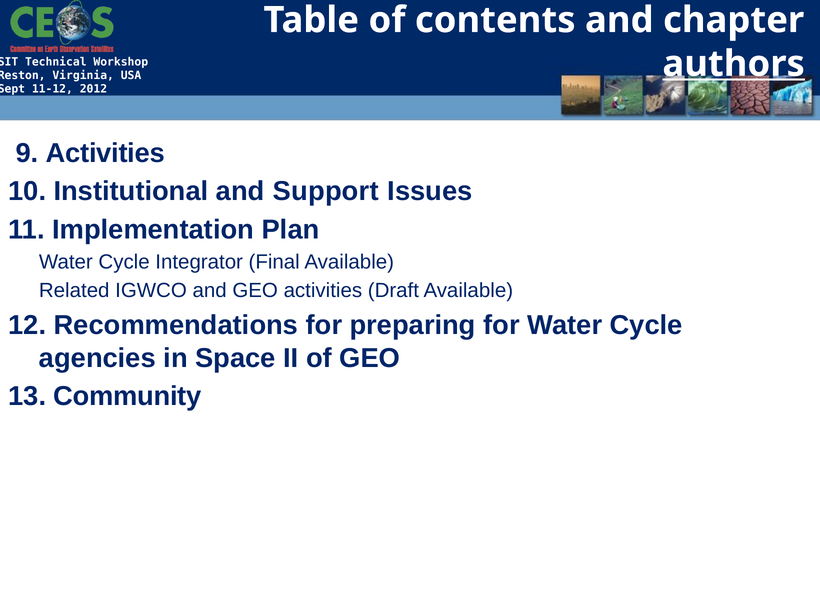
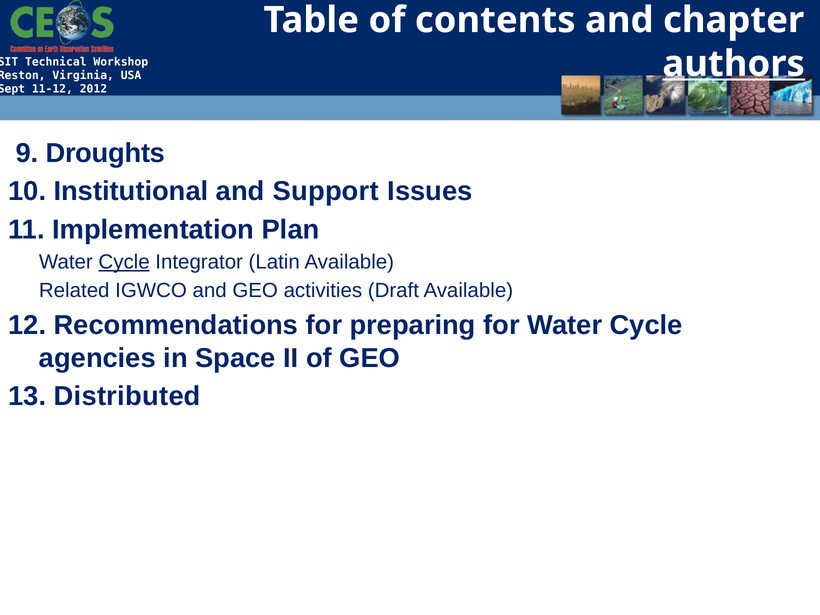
9 Activities: Activities -> Droughts (105, 153)
Cycle underline: none -> present (124, 262)
Final: Final -> Latin (274, 262)
Community: Community -> Distributed (127, 396)
